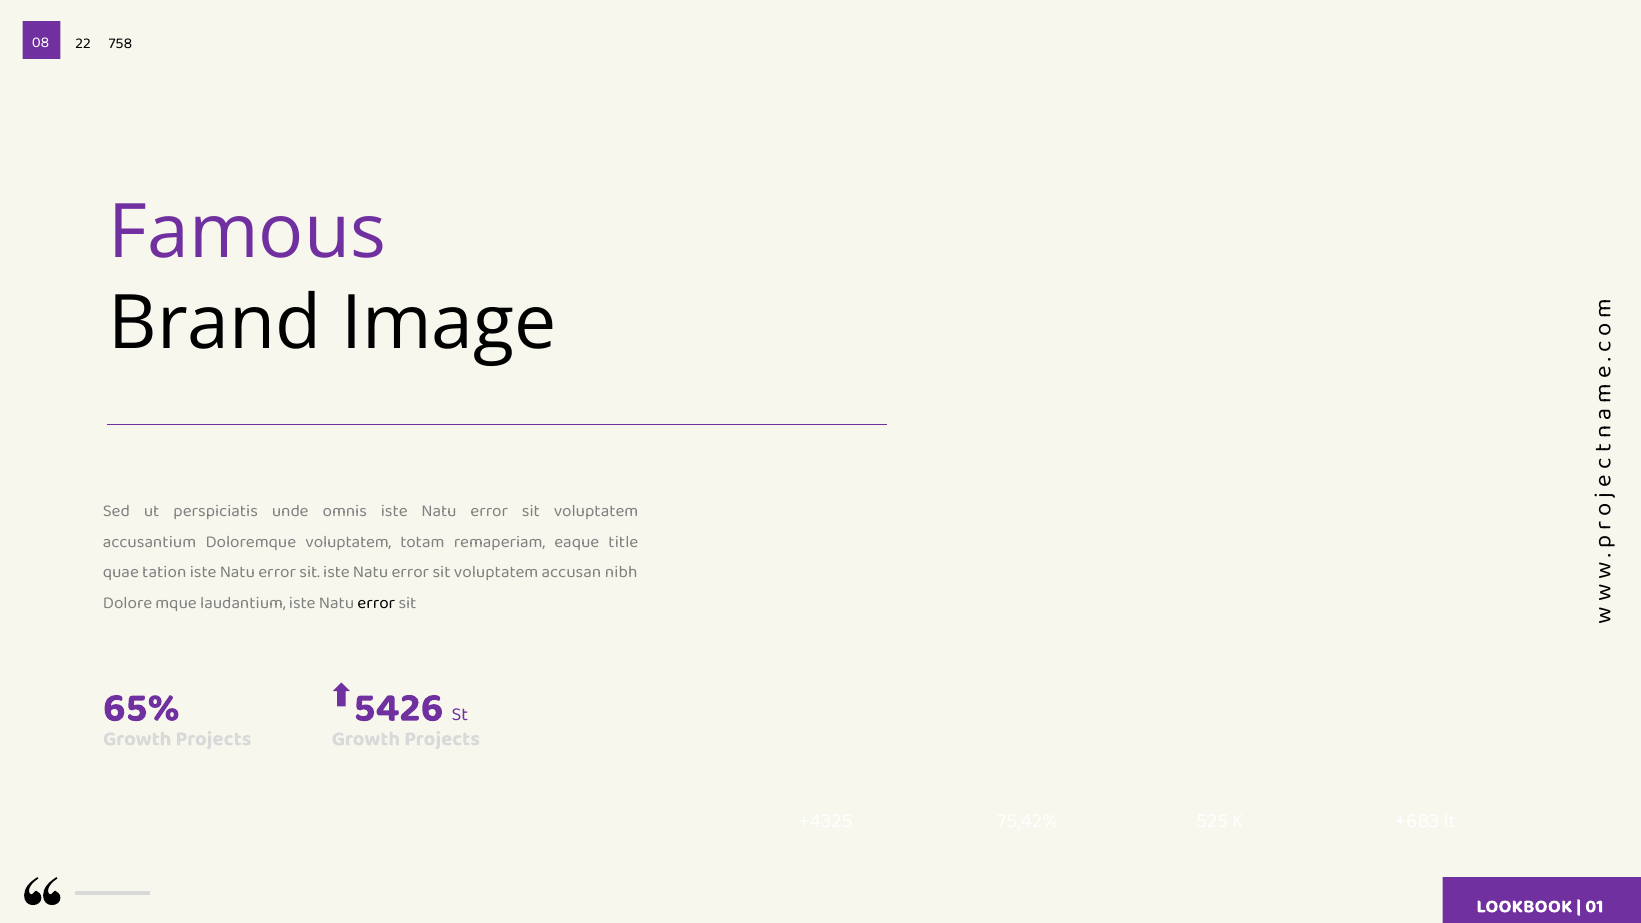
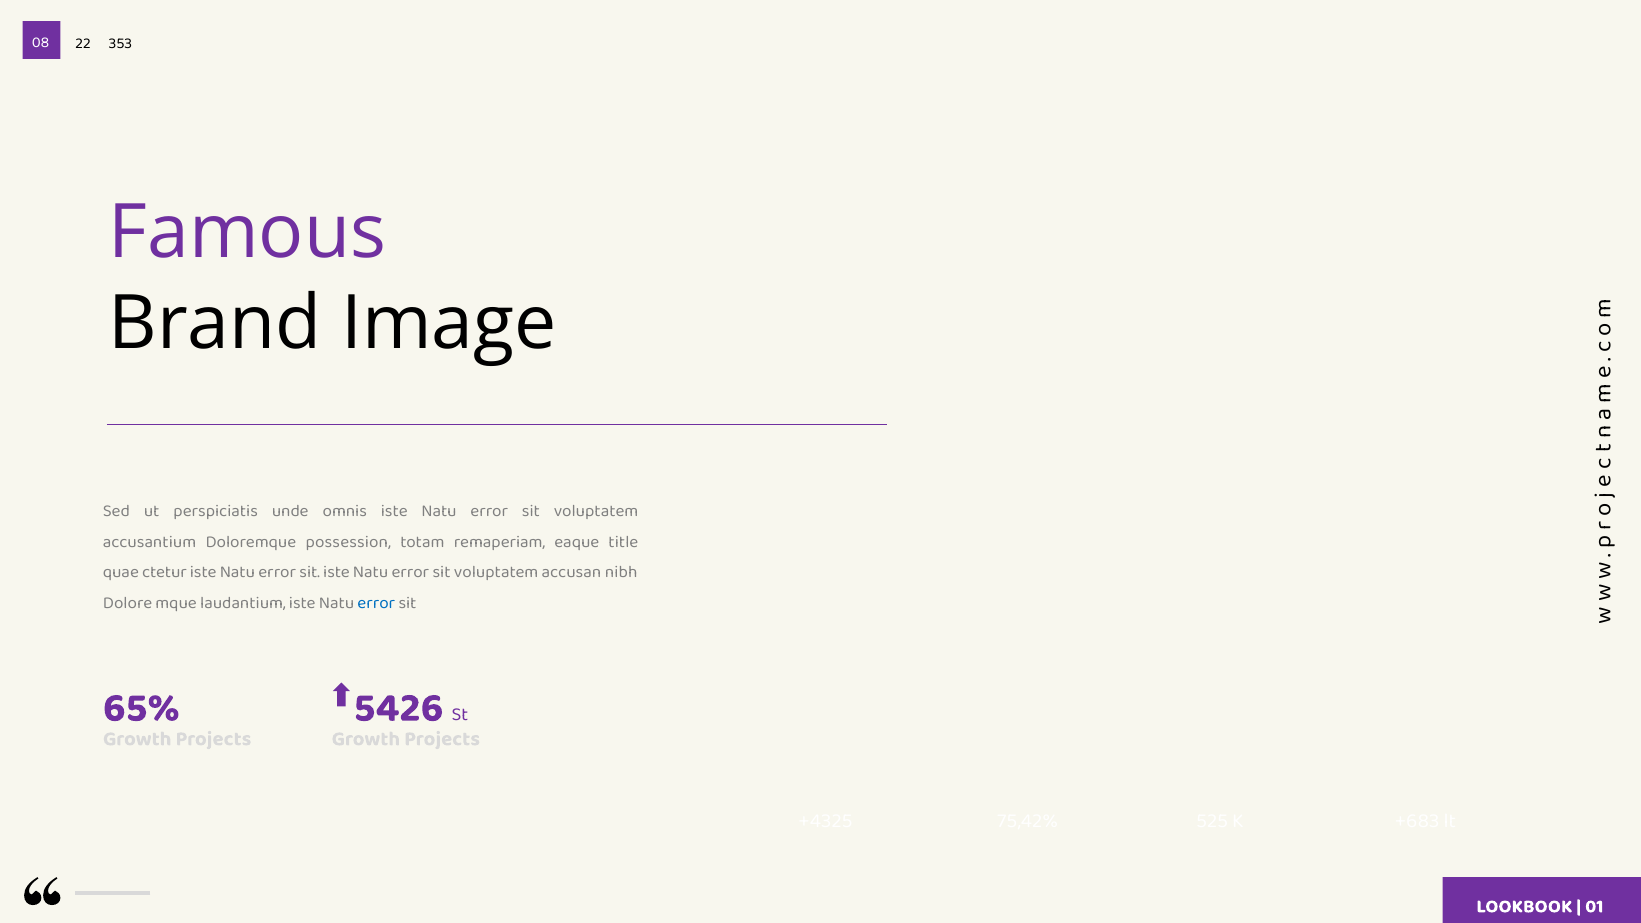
758: 758 -> 353 (120, 44)
Doloremque voluptatem: voluptatem -> possession (348, 542)
tation: tation -> ctetur (164, 572)
error colour: black -> blue (376, 603)
